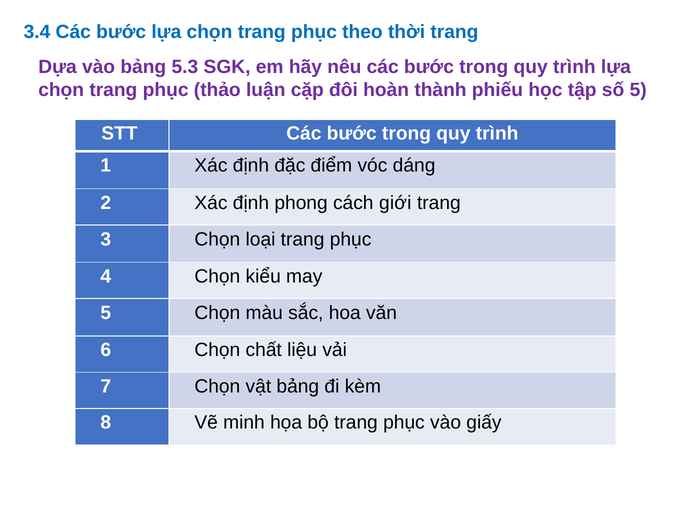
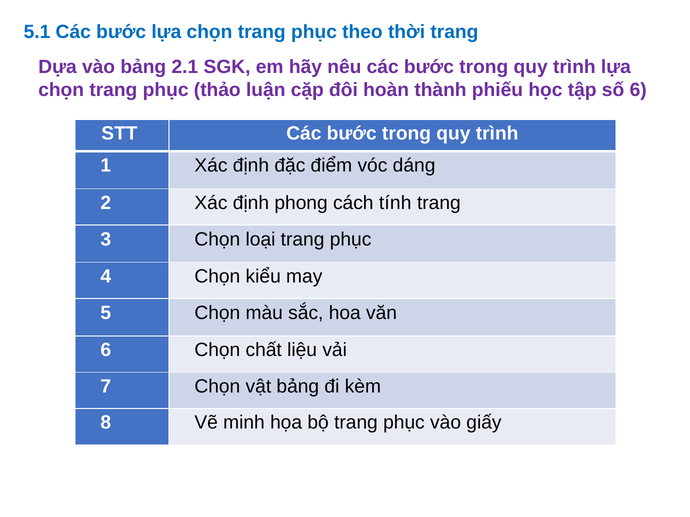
3.4: 3.4 -> 5.1 (37, 32)
5.3: 5.3 -> 2.1 (185, 67)
số 5: 5 -> 6 (638, 90)
giới: giới -> tính (395, 203)
